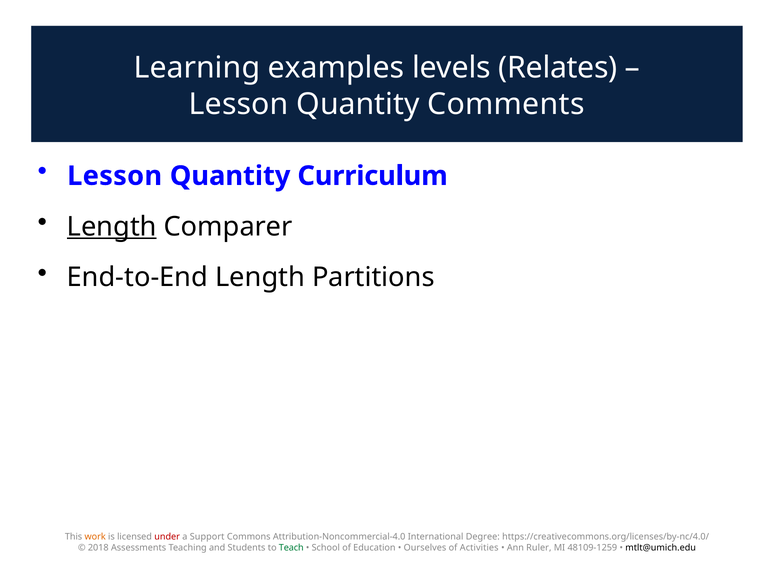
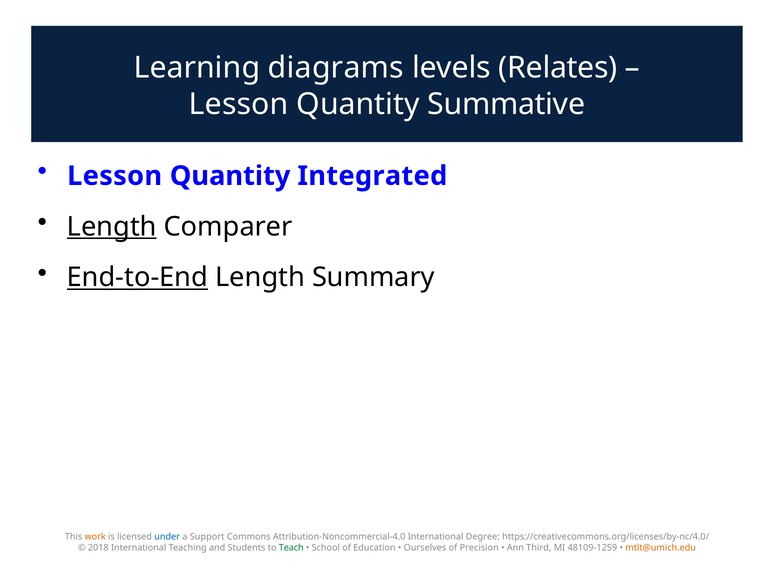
examples: examples -> diagrams (336, 68)
Comments: Comments -> Summative (506, 104)
Curriculum: Curriculum -> Integrated (372, 176)
End-to-End underline: none -> present (137, 278)
Partitions: Partitions -> Summary (373, 278)
under colour: red -> blue (167, 537)
2018 Assessments: Assessments -> International (139, 548)
Activities: Activities -> Precision (479, 548)
Ruler: Ruler -> Third (539, 548)
mtlt@umich.edu colour: black -> orange (661, 548)
